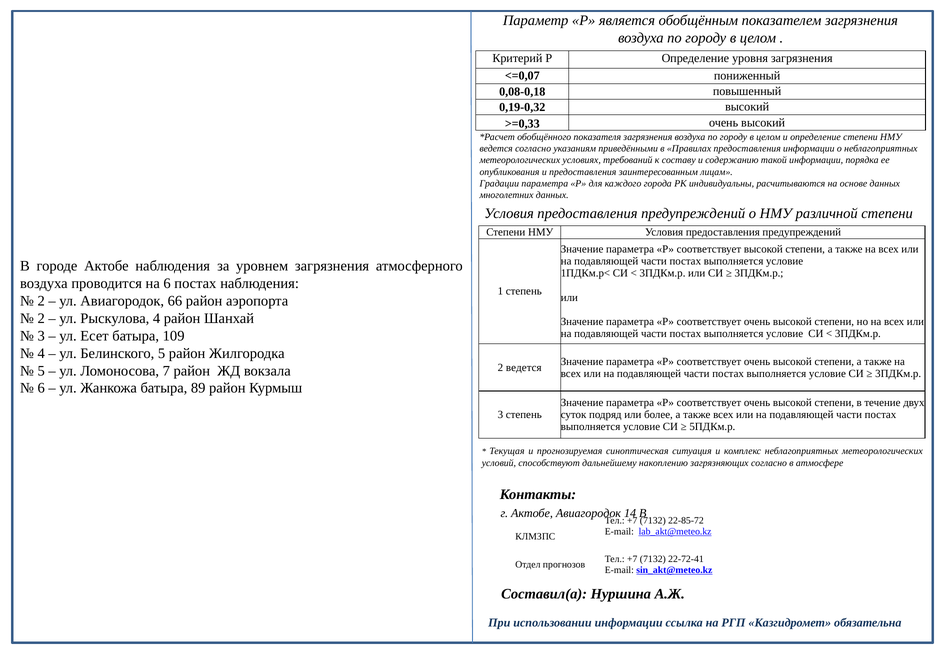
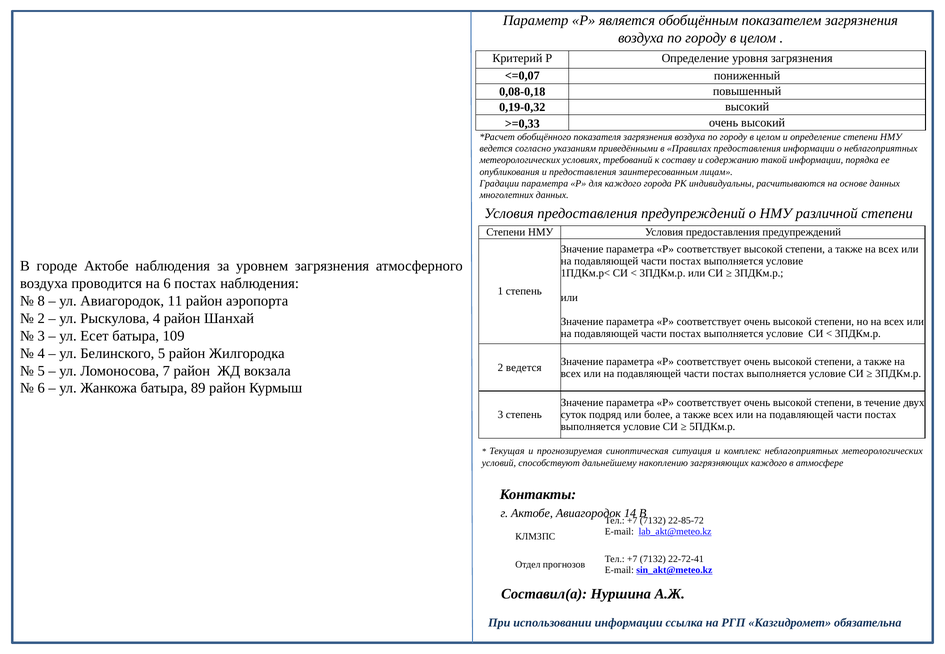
2: 2 -> 8 (41, 301)
66: 66 -> 11 (175, 301)
загрязняющих согласно: согласно -> каждого (769, 463)
